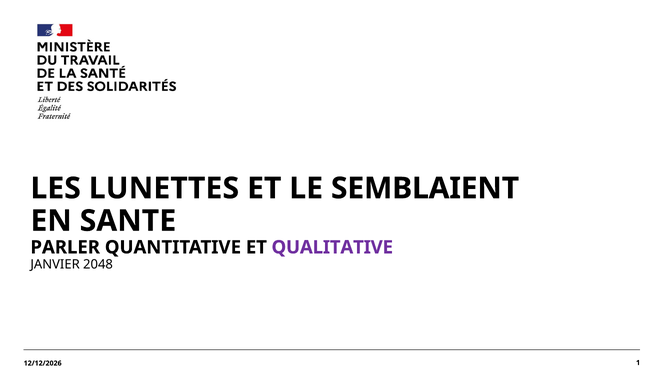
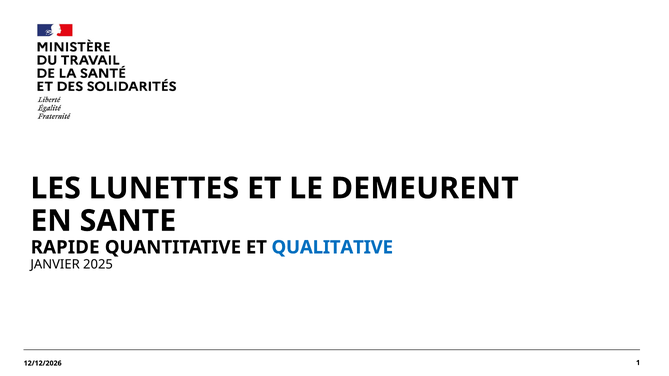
SEMBLAIENT: SEMBLAIENT -> DEMEURENT (425, 188)
PARLER: PARLER -> RAPIDE (65, 248)
QUALITATIVE colour: purple -> blue (332, 248)
2048: 2048 -> 2025 (98, 265)
